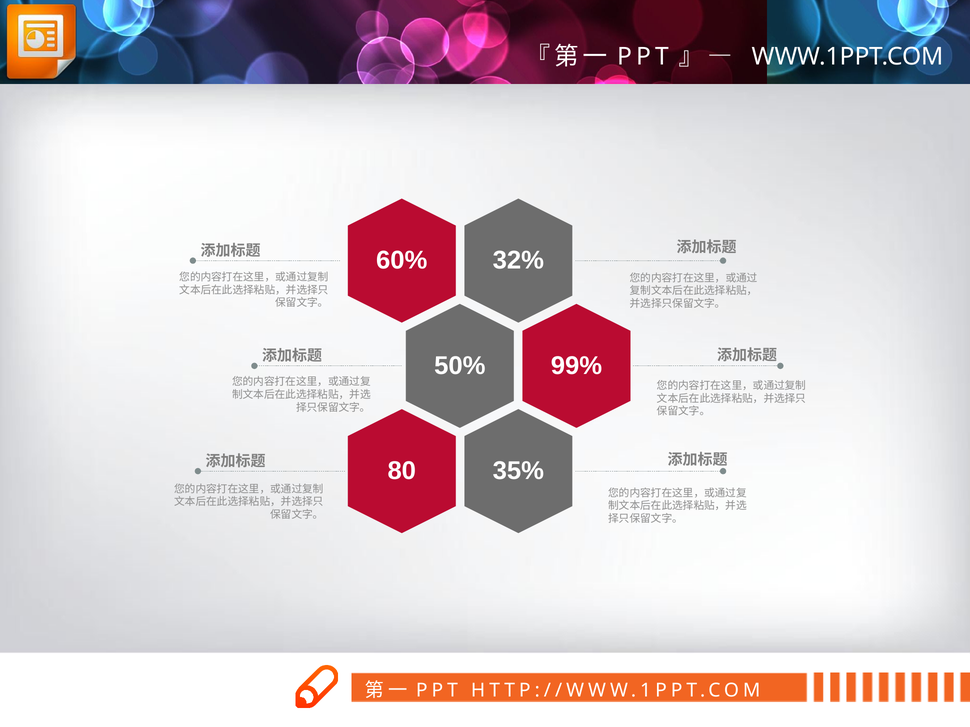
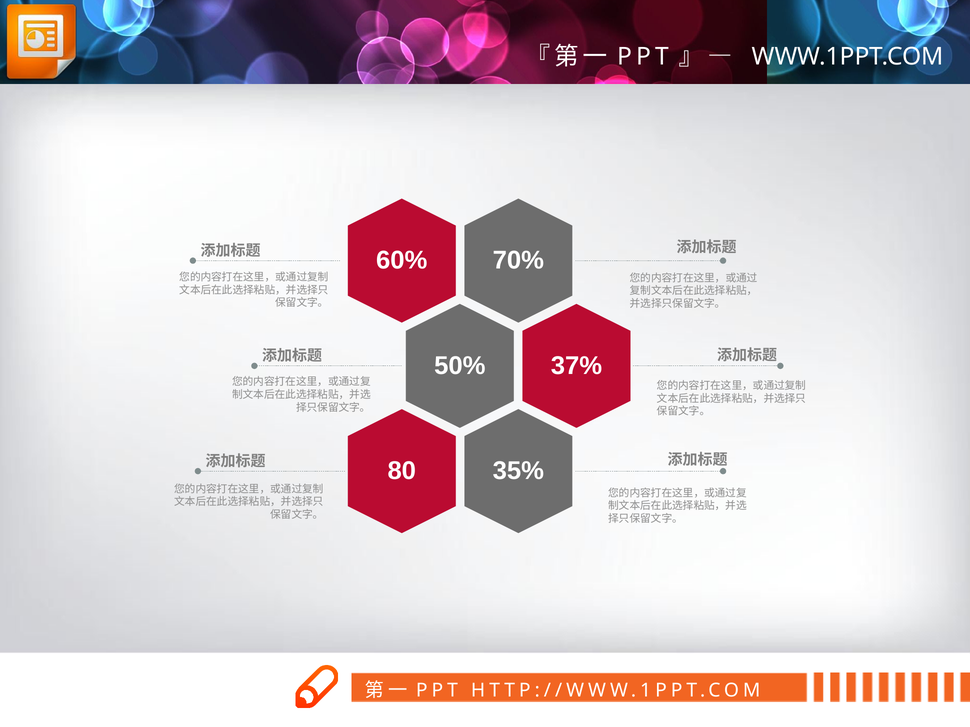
32%: 32% -> 70% (518, 261)
99%: 99% -> 37% (576, 366)
